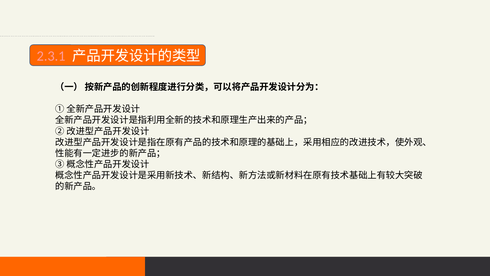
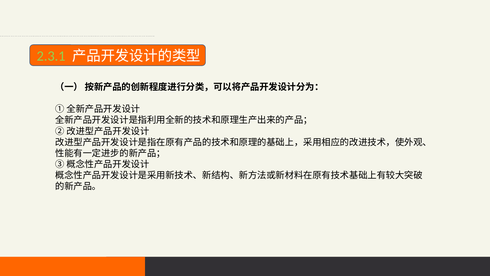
2.3.1 colour: pink -> light green (51, 56)
